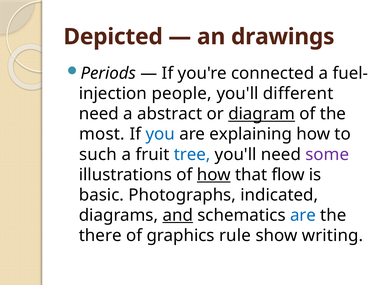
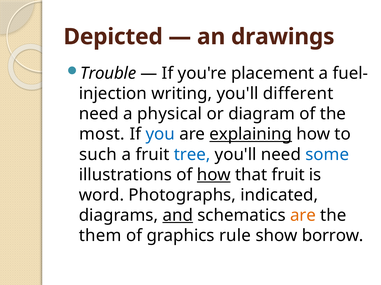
Periods: Periods -> Trouble (108, 74)
connected: connected -> placement (273, 74)
people: people -> writing (182, 94)
abstract: abstract -> physical (170, 114)
diagram underline: present -> none (262, 114)
explaining underline: none -> present (251, 135)
some colour: purple -> blue (327, 155)
that flow: flow -> fruit (288, 175)
basic: basic -> word (101, 196)
are colour: blue -> orange (303, 216)
there: there -> them (100, 236)
writing: writing -> borrow (333, 236)
